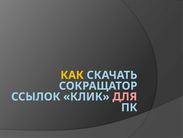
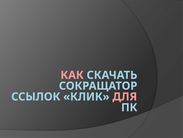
КАК colour: yellow -> pink (72, 75)
